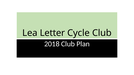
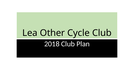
Letter: Letter -> Other (52, 33)
